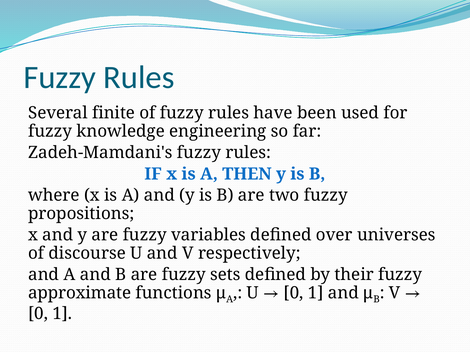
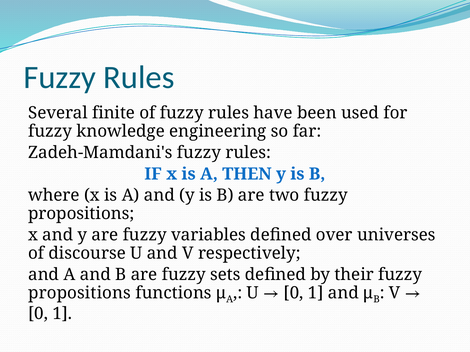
approximate: approximate -> propositions (80, 293)
